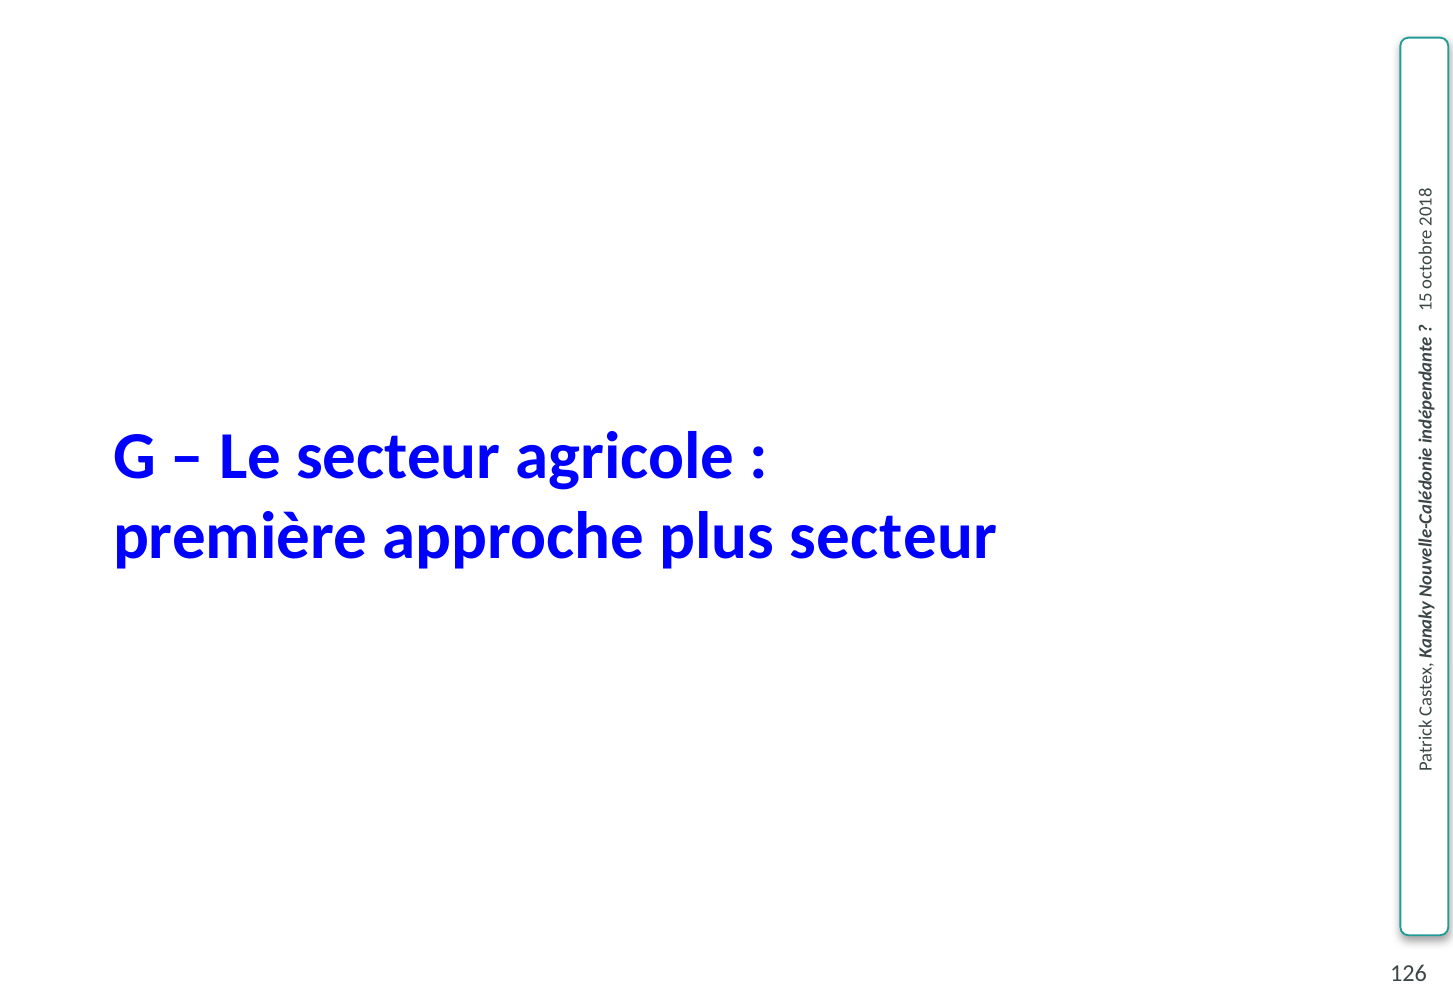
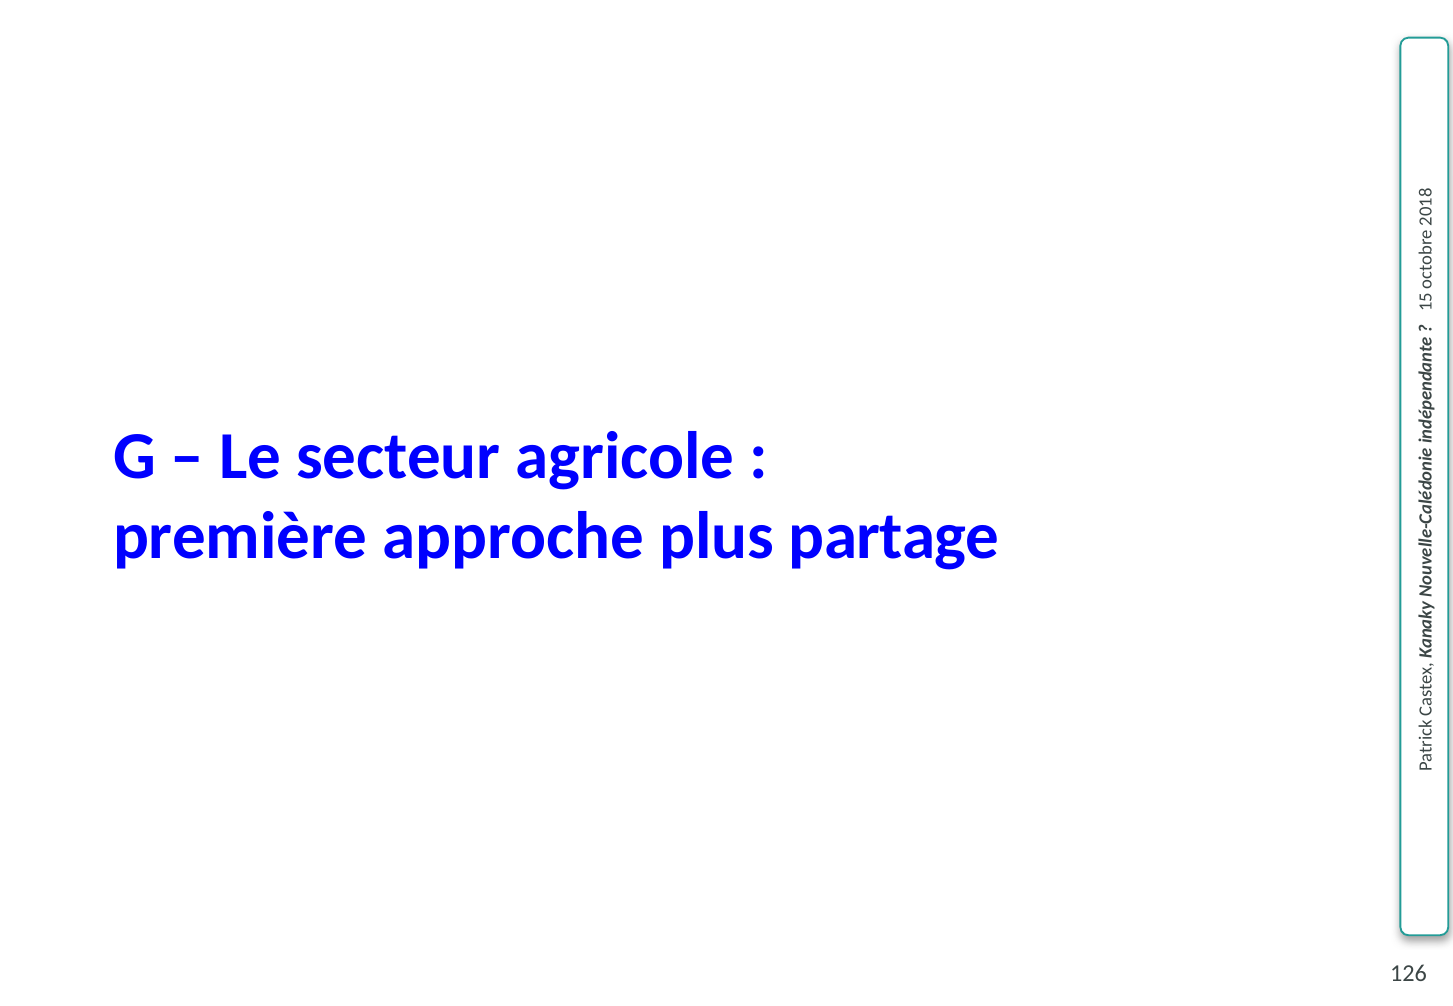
plus secteur: secteur -> partage (894, 536)
